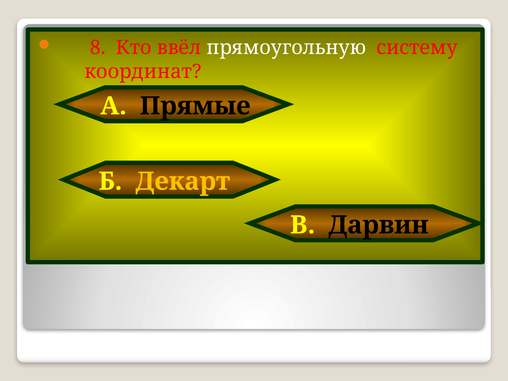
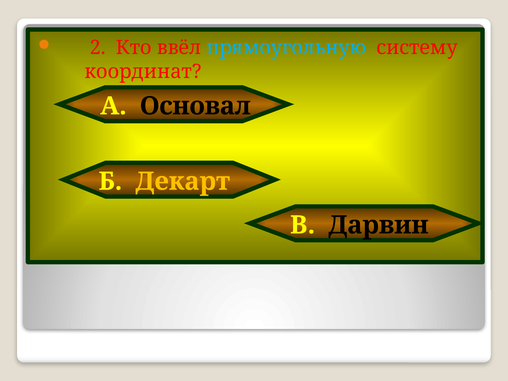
8: 8 -> 2 (98, 48)
прямоугольную colour: white -> light blue (286, 48)
Прямые: Прямые -> Основал (195, 106)
